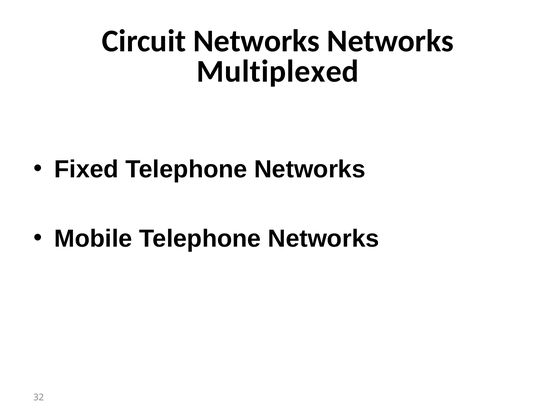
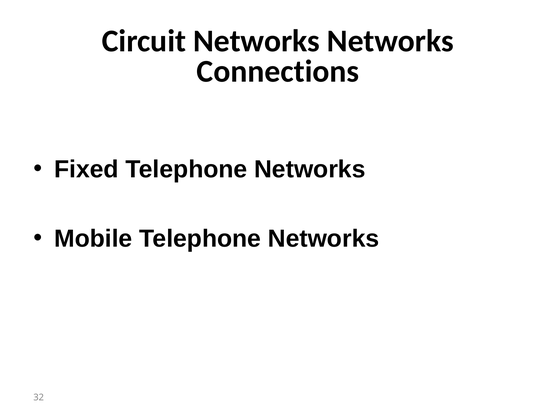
Multiplexed: Multiplexed -> Connections (278, 71)
